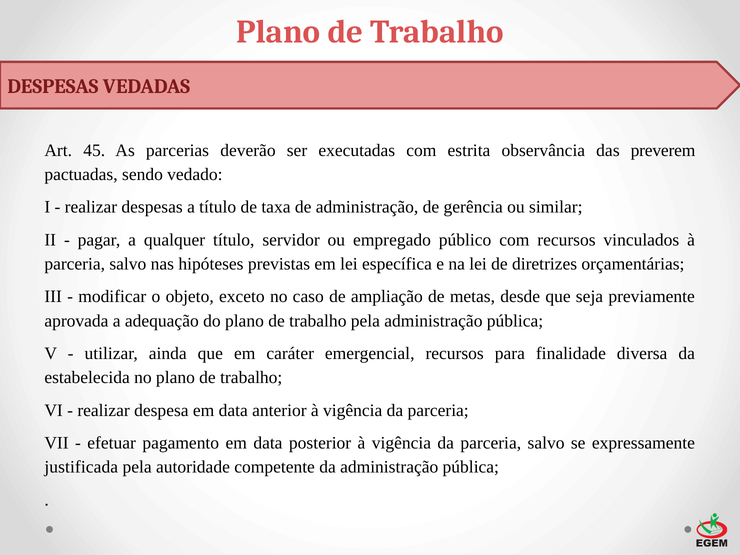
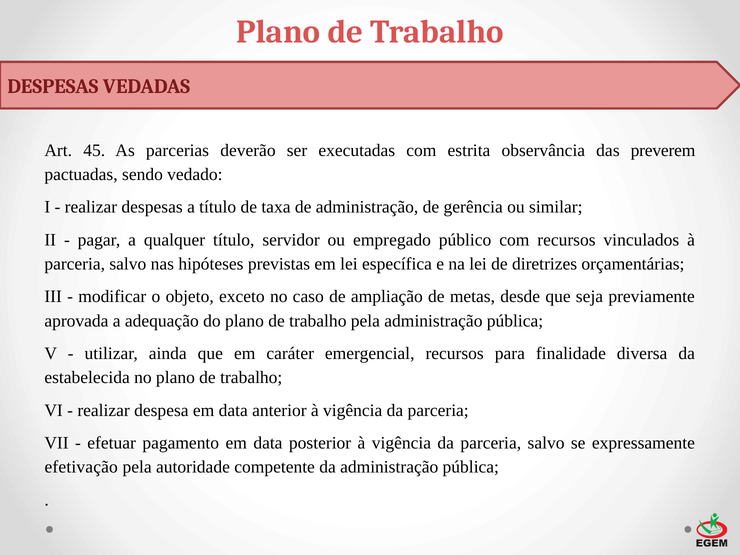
justificada: justificada -> efetivação (81, 467)
